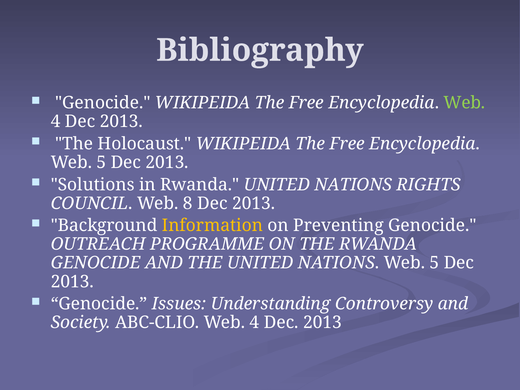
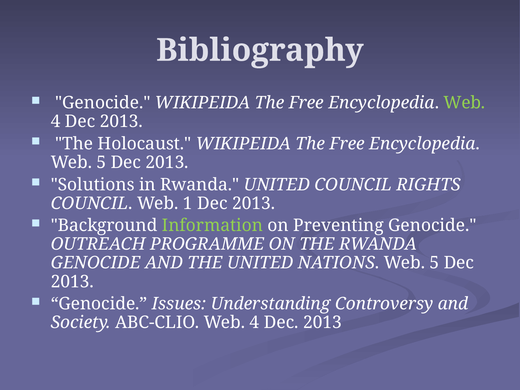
Rwanda UNITED NATIONS: NATIONS -> COUNCIL (353, 185)
8: 8 -> 1 (188, 203)
Information colour: yellow -> light green (213, 226)
